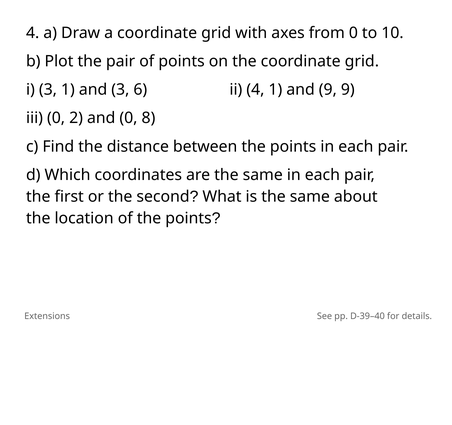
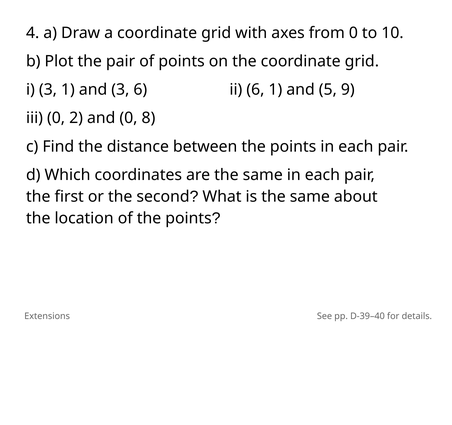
ii 4: 4 -> 6 (255, 90)
and 9: 9 -> 5 (328, 90)
